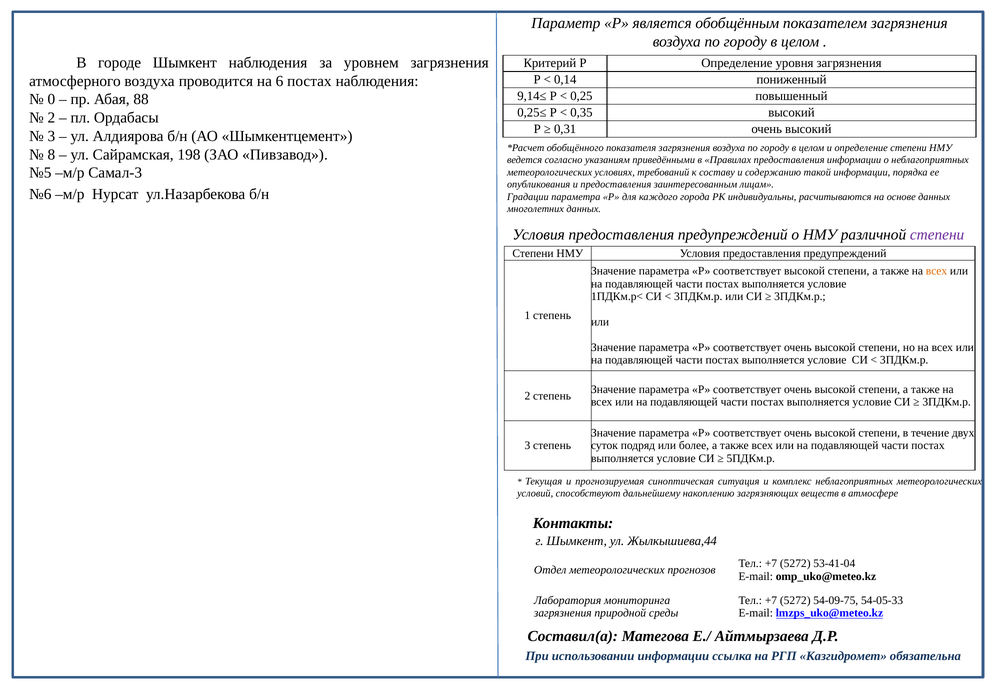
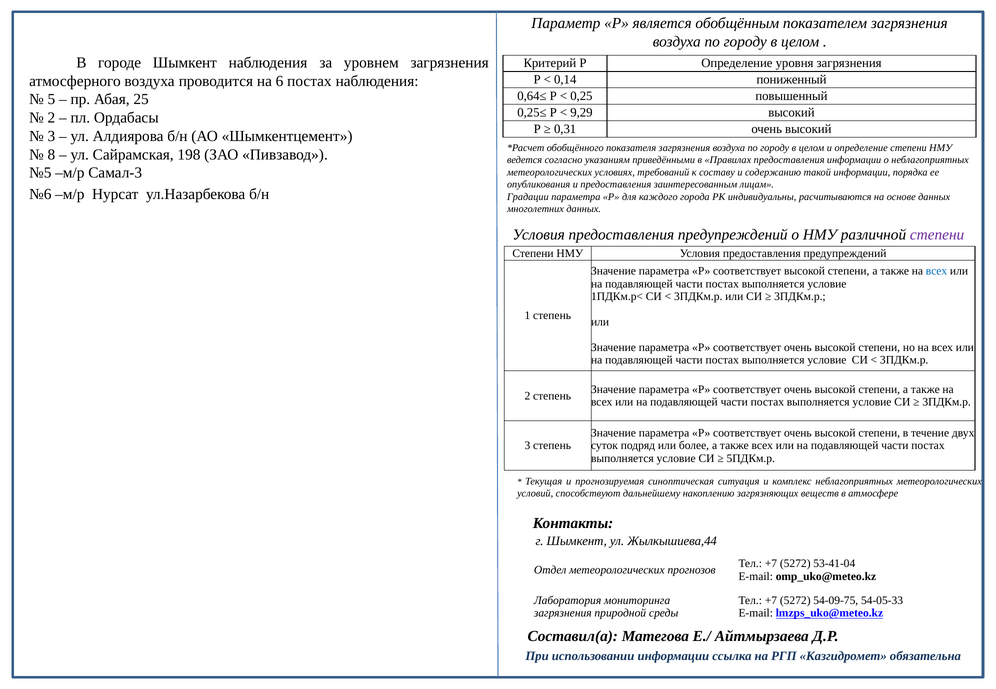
9,14≤: 9,14≤ -> 0,64≤ (532, 96)
0: 0 -> 5 (51, 99)
88: 88 -> 25 (141, 99)
0,35: 0,35 -> 9,29 (581, 113)
всех colour: orange -> blue (937, 271)
